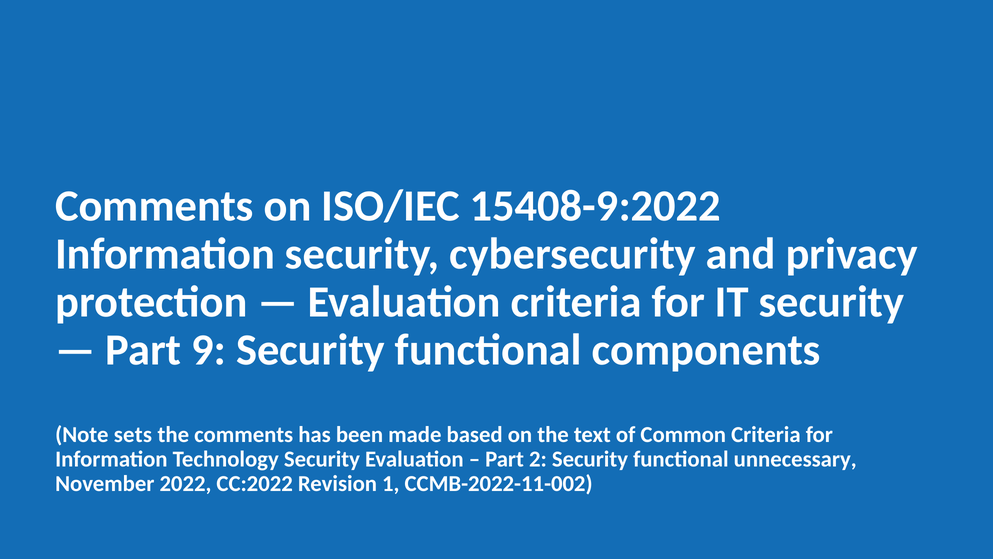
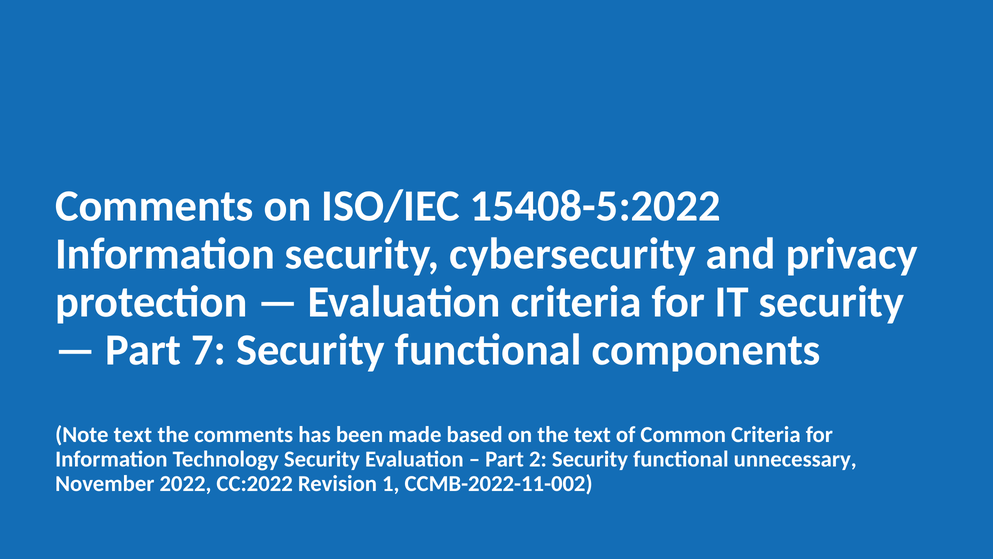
15408-9:2022: 15408-9:2022 -> 15408-5:2022 (595, 206)
9: 9 -> 7 (209, 350)
Note sets: sets -> text (133, 434)
